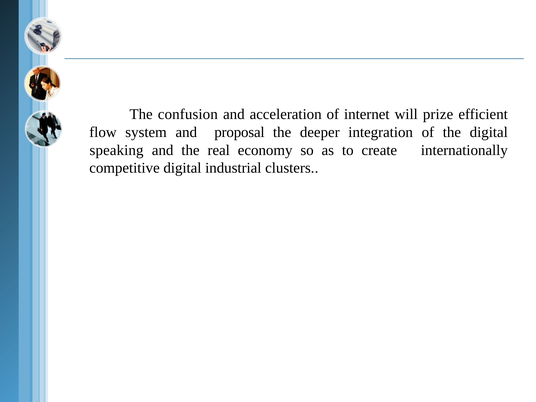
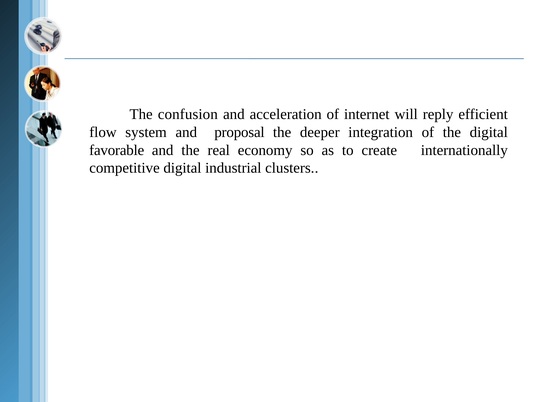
prize: prize -> reply (438, 114)
speaking: speaking -> favorable (117, 150)
